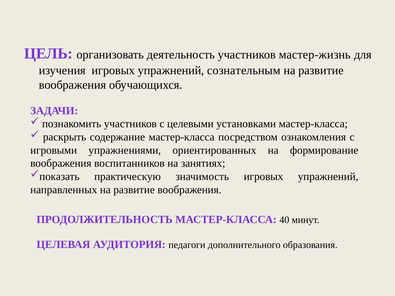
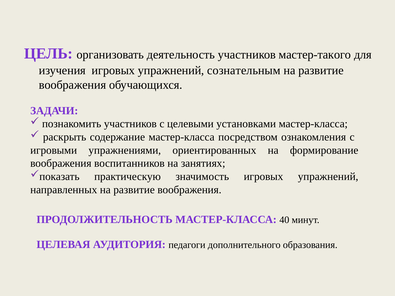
мастер-жизнь: мастер-жизнь -> мастер-такого (315, 55)
